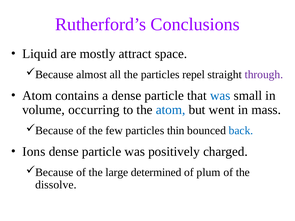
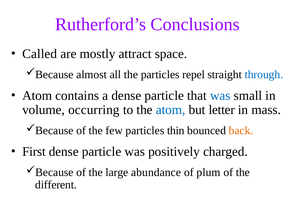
Liquid: Liquid -> Called (40, 54)
through colour: purple -> blue (264, 75)
went: went -> letter (222, 110)
back colour: blue -> orange (241, 131)
Ions: Ions -> First (34, 152)
determined: determined -> abundance (156, 173)
dissolve: dissolve -> different (56, 185)
